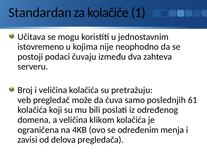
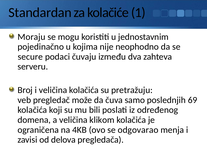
Učitava: Učitava -> Moraju (32, 37)
istovremeno: istovremeno -> pojedinačno (41, 47)
postoji: postoji -> secure (30, 57)
61: 61 -> 69 (193, 100)
određenim: određenim -> odgovarao (138, 130)
